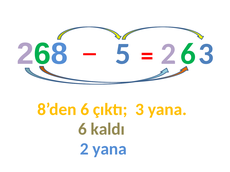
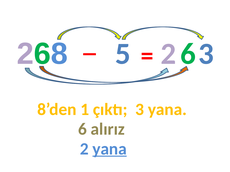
8’den 6: 6 -> 1 (85, 110)
kaldı: kaldı -> alırız (108, 129)
yana underline: none -> present (110, 149)
